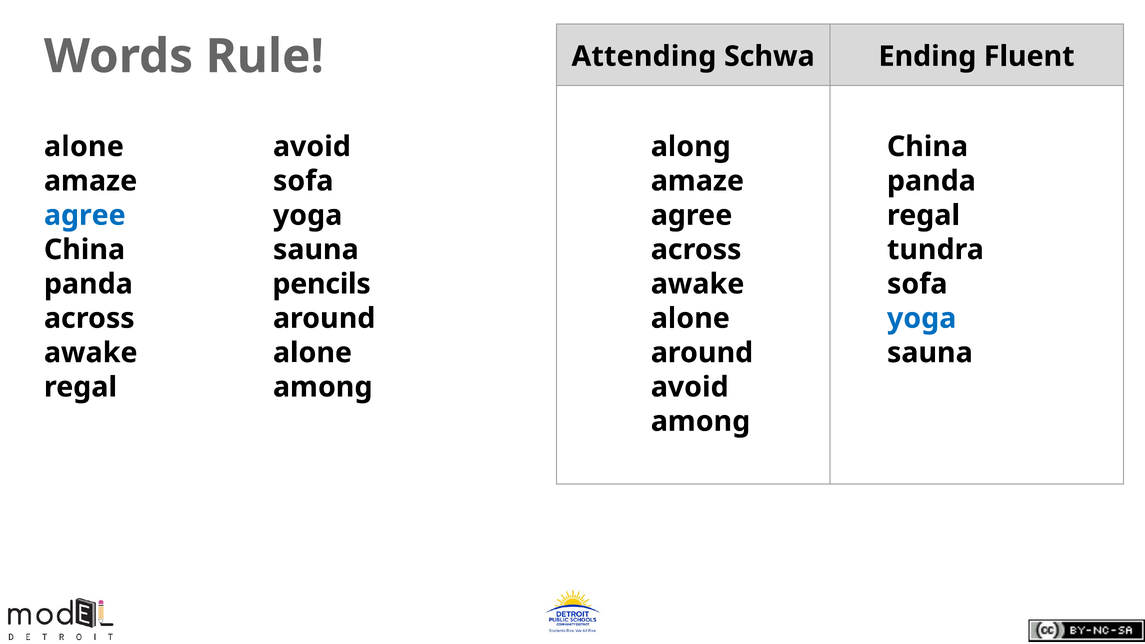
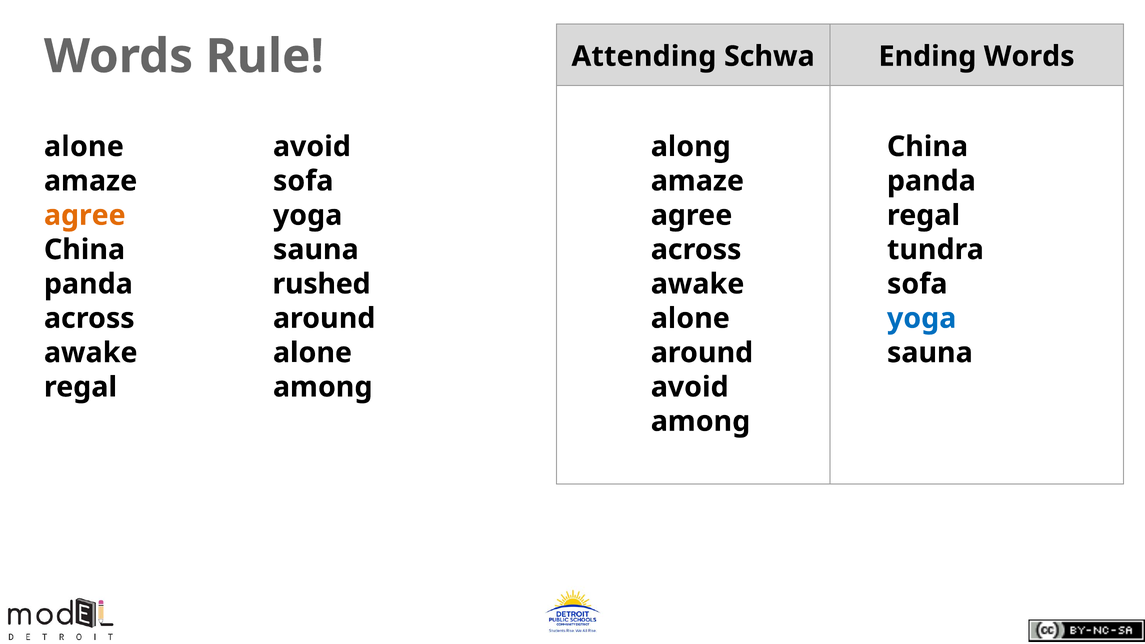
Ending Fluent: Fluent -> Words (1029, 56)
agree colour: blue -> orange (85, 215)
pencils: pencils -> rushed (322, 284)
